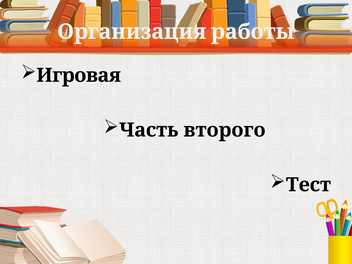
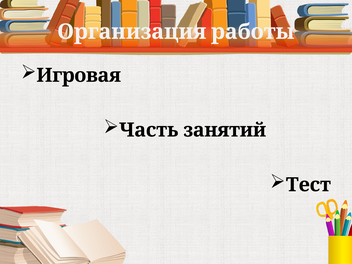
второго: второго -> занятий (225, 130)
